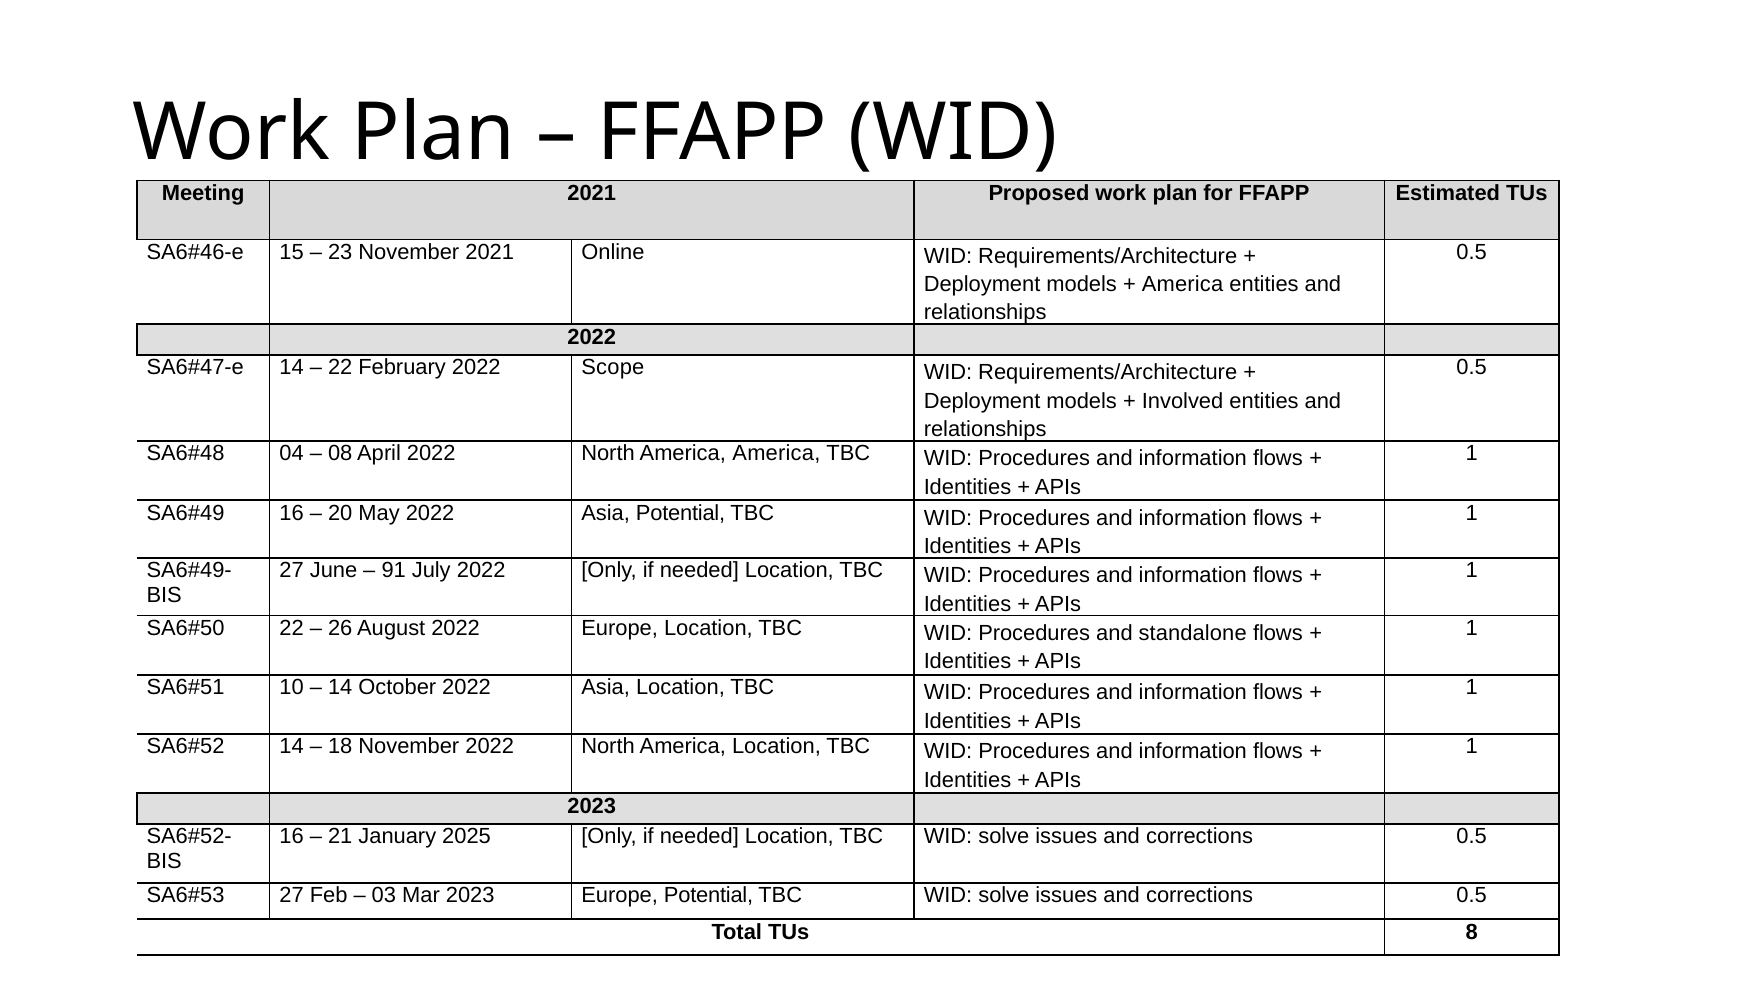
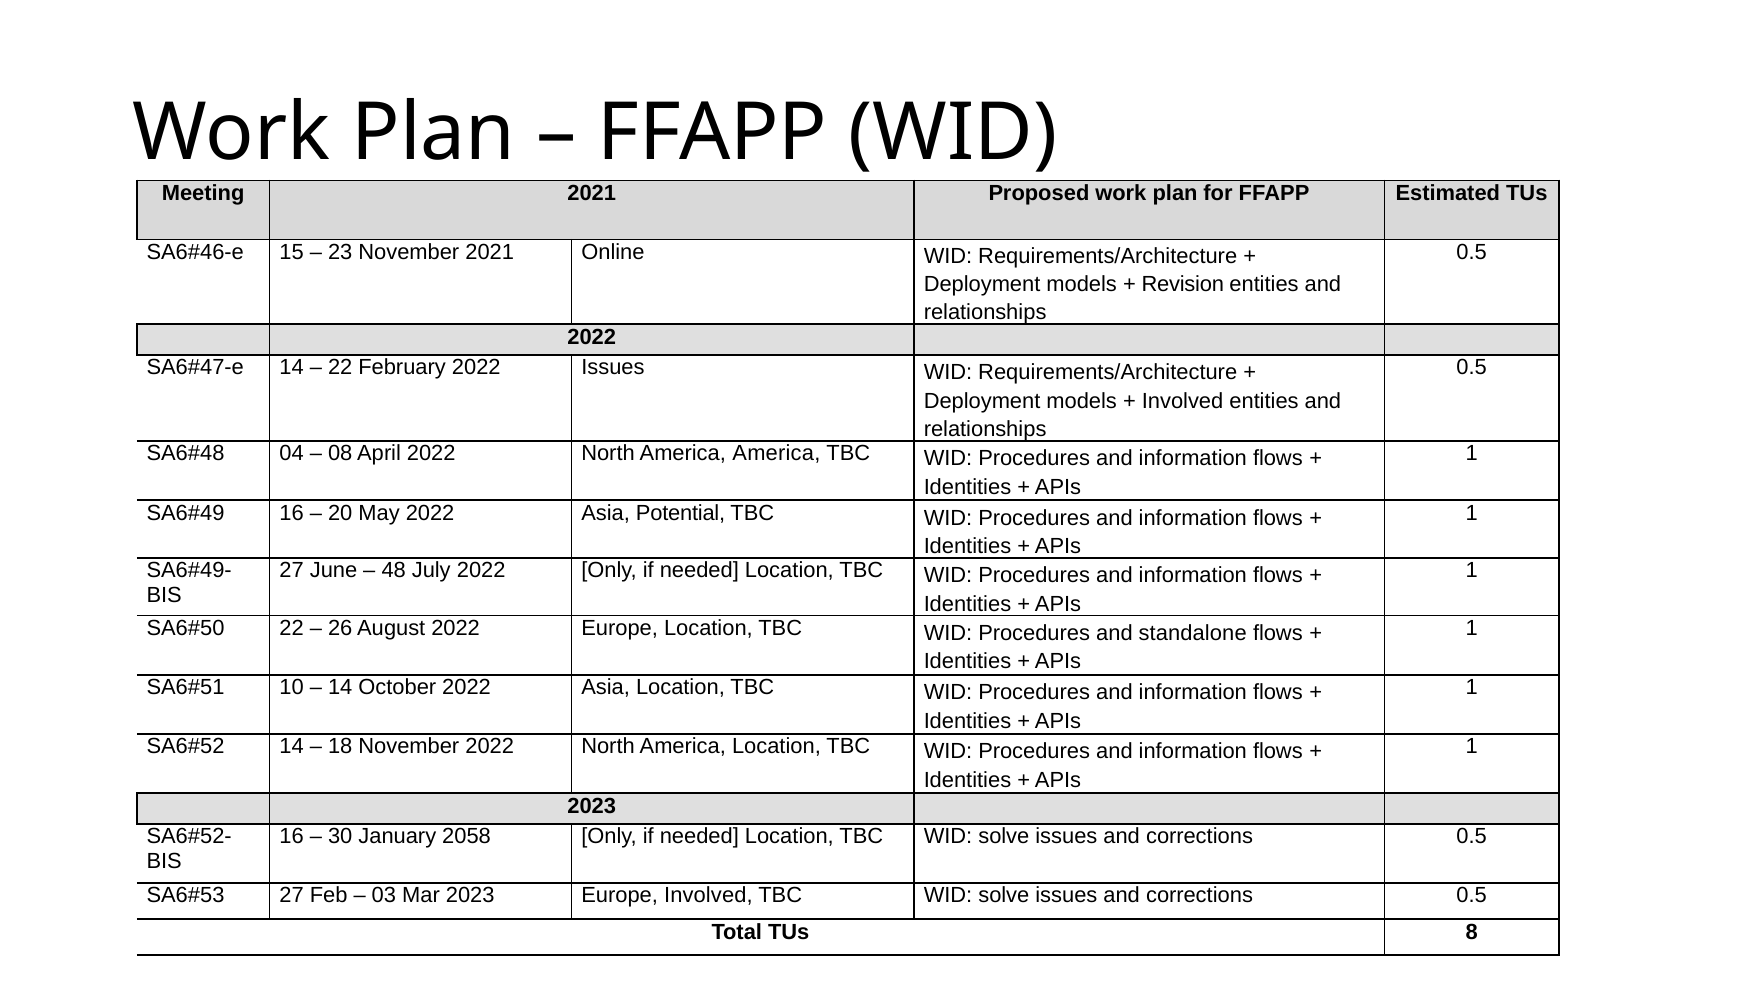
America: America -> Revision (1183, 284)
2022 Scope: Scope -> Issues (613, 368)
91: 91 -> 48 (394, 571)
21: 21 -> 30 (340, 837)
2025: 2025 -> 2058 (467, 837)
Europe Potential: Potential -> Involved (708, 896)
